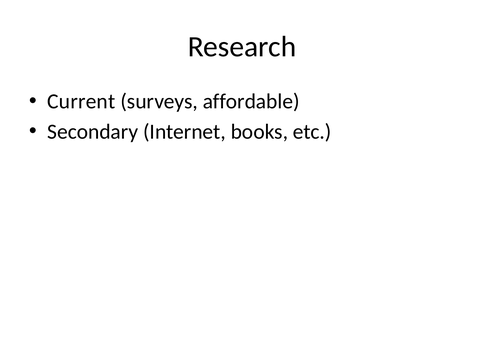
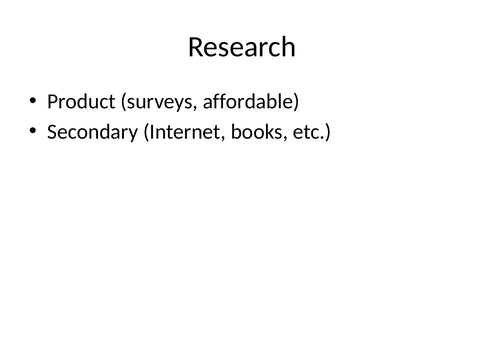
Current: Current -> Product (81, 102)
